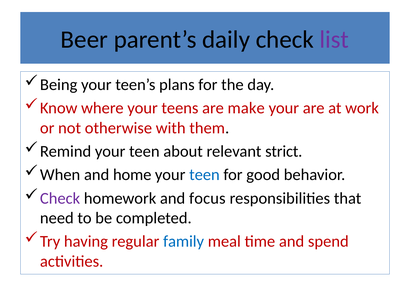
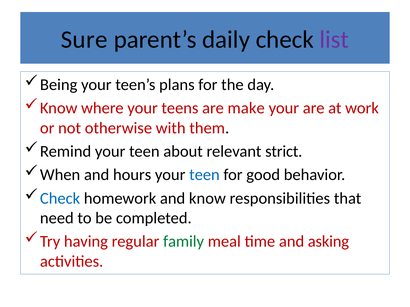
Beer: Beer -> Sure (84, 40)
home: home -> hours (132, 175)
Check colour: purple -> blue (60, 199)
and focus: focus -> know (207, 199)
family colour: blue -> green (184, 242)
spend: spend -> asking (328, 242)
